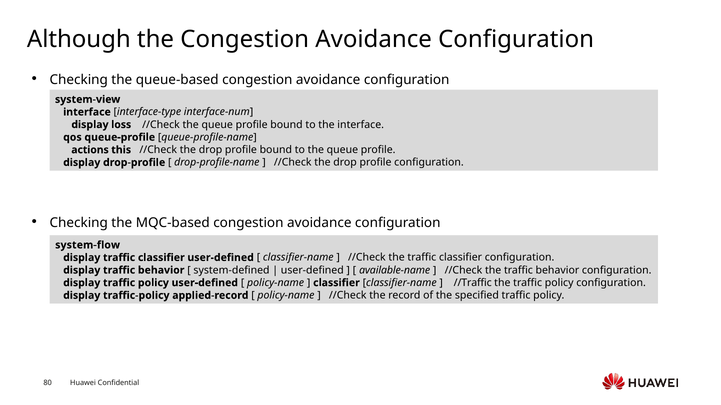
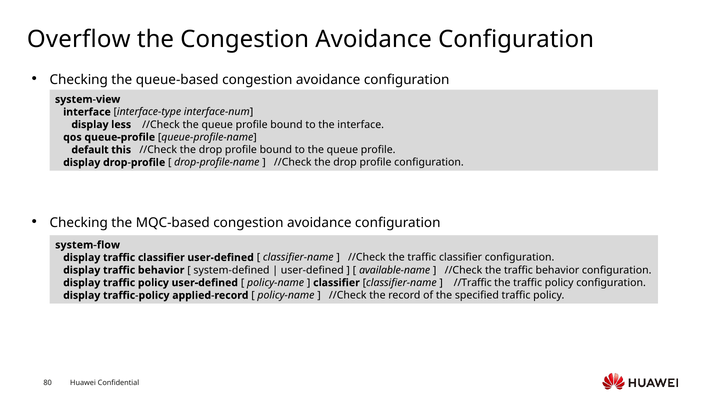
Although: Although -> Overflow (79, 39)
loss: loss -> less (121, 125)
actions: actions -> default (90, 150)
